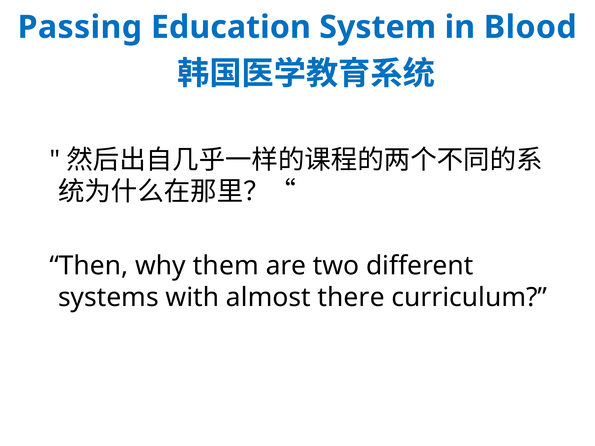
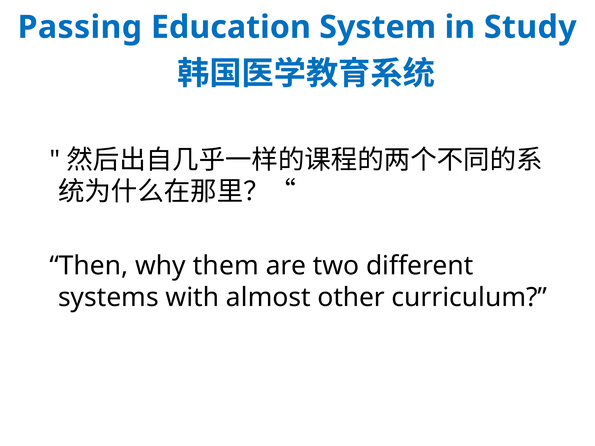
Blood: Blood -> Study (530, 27)
there: there -> other (351, 298)
